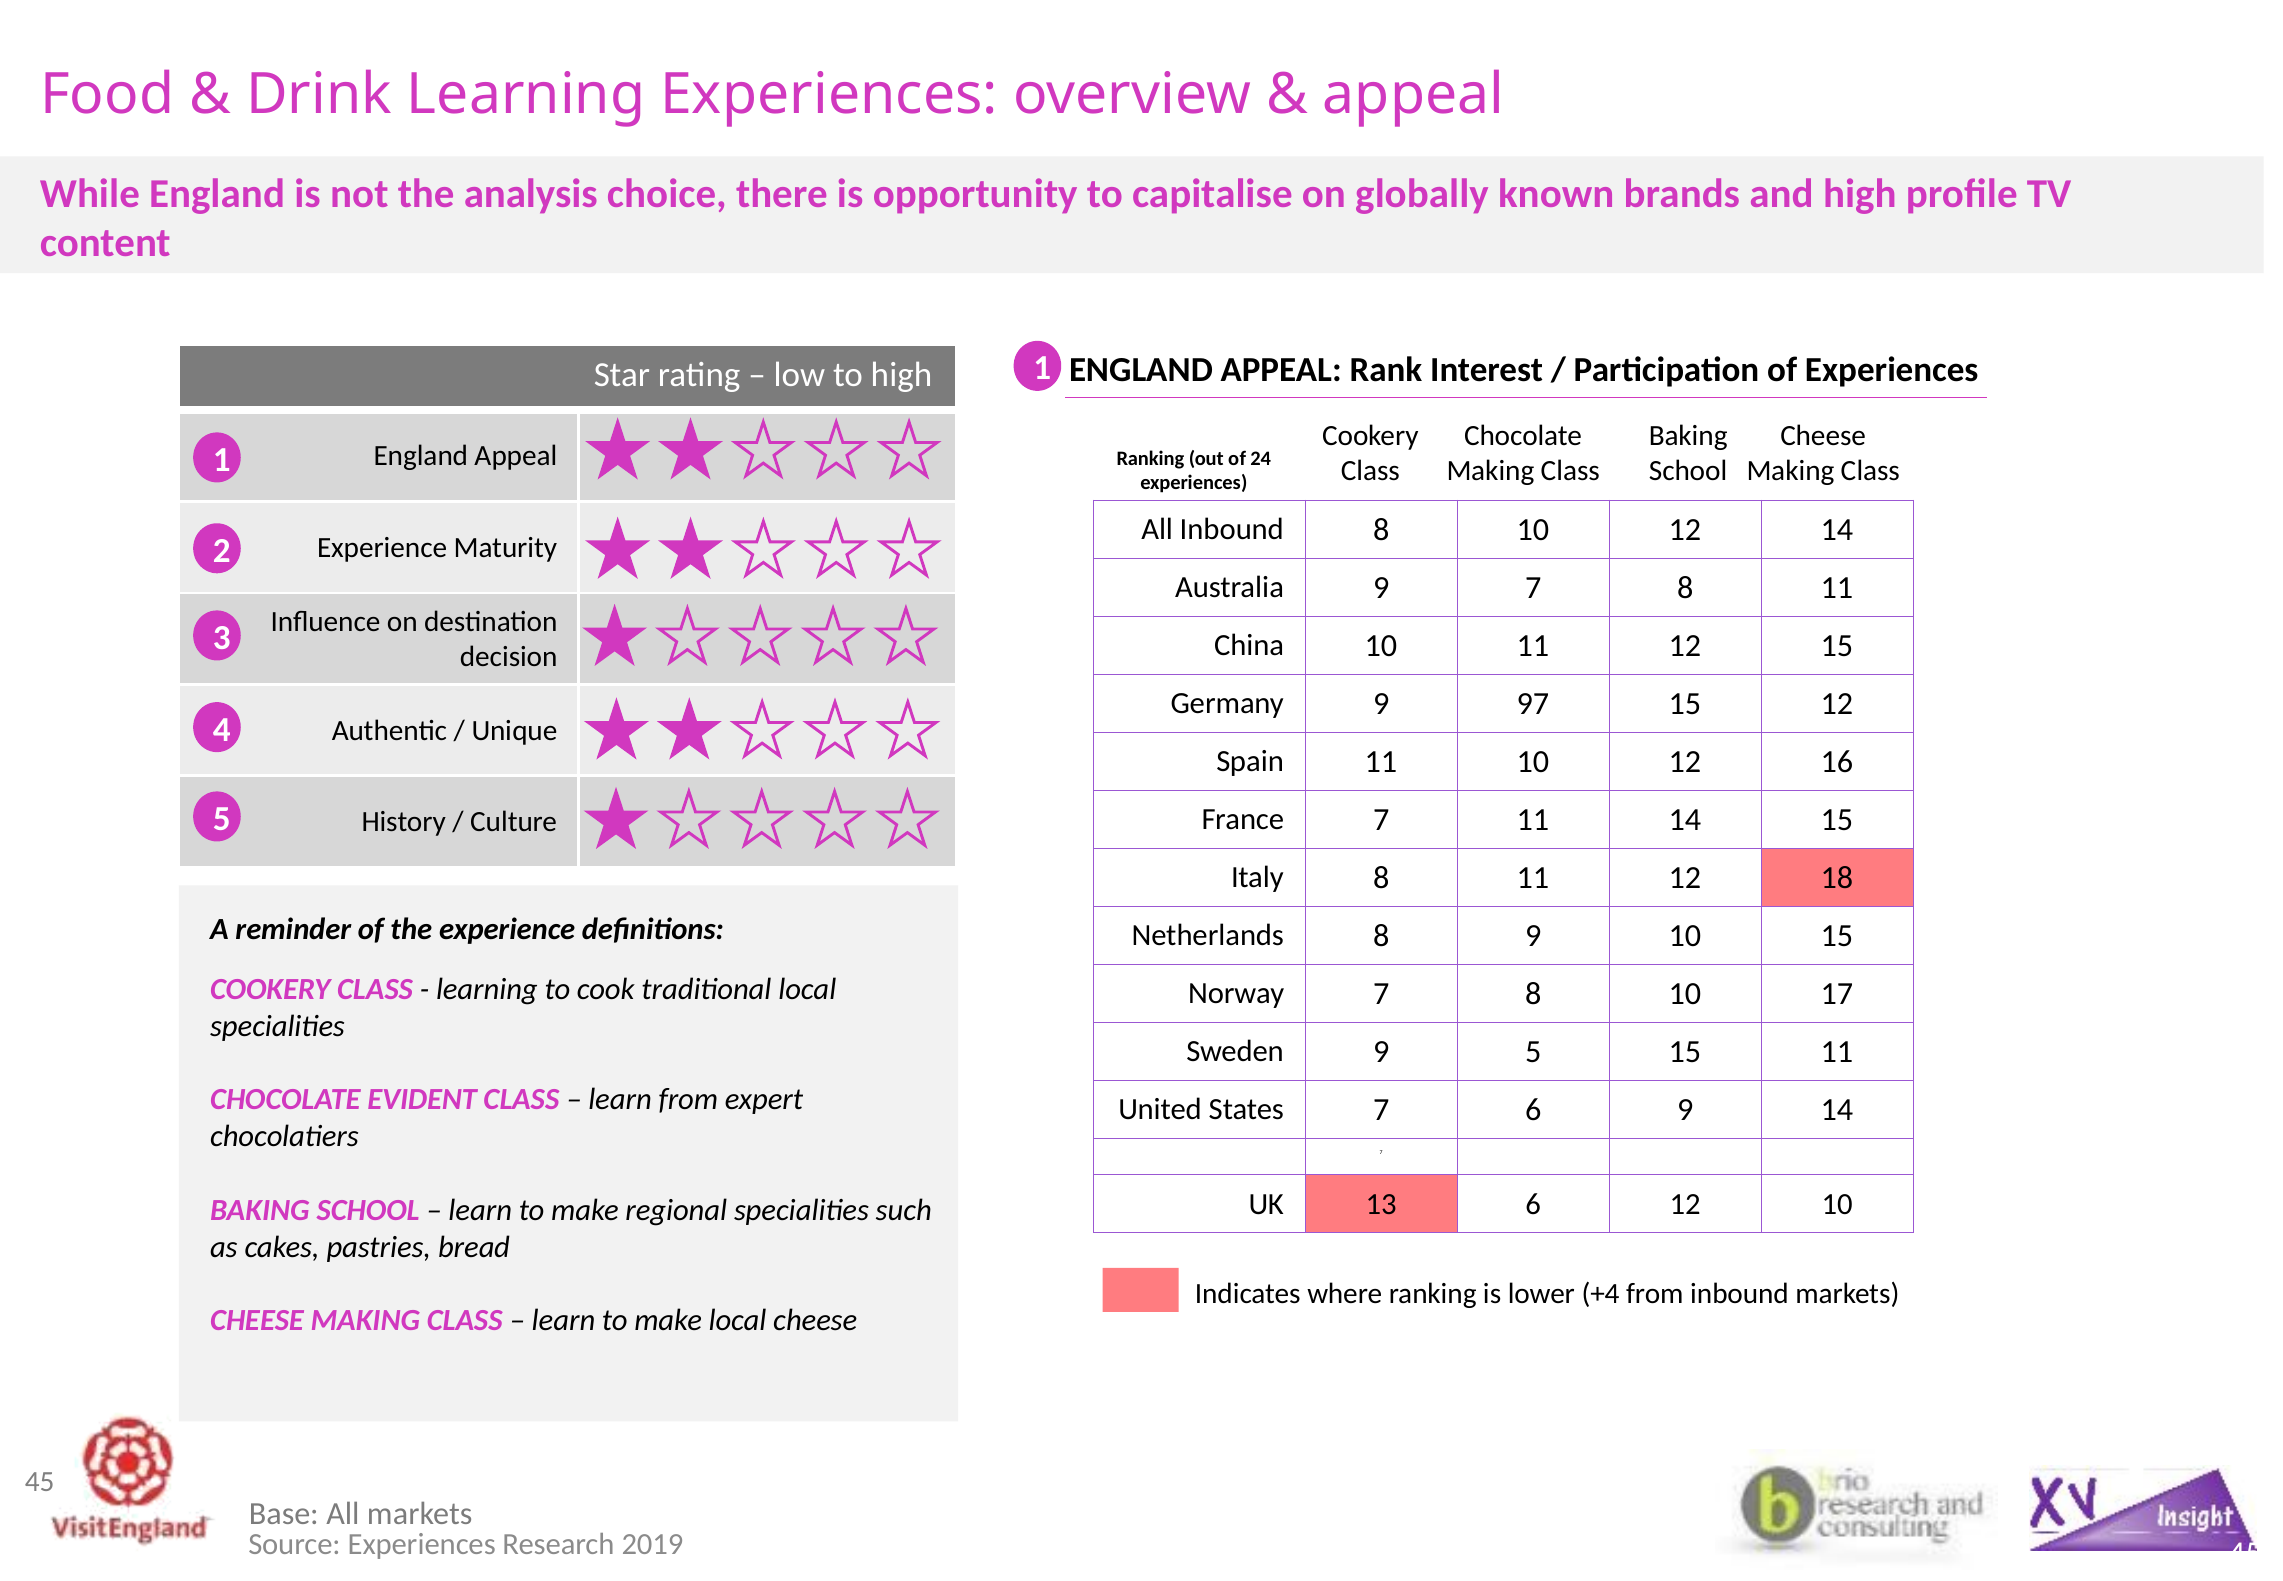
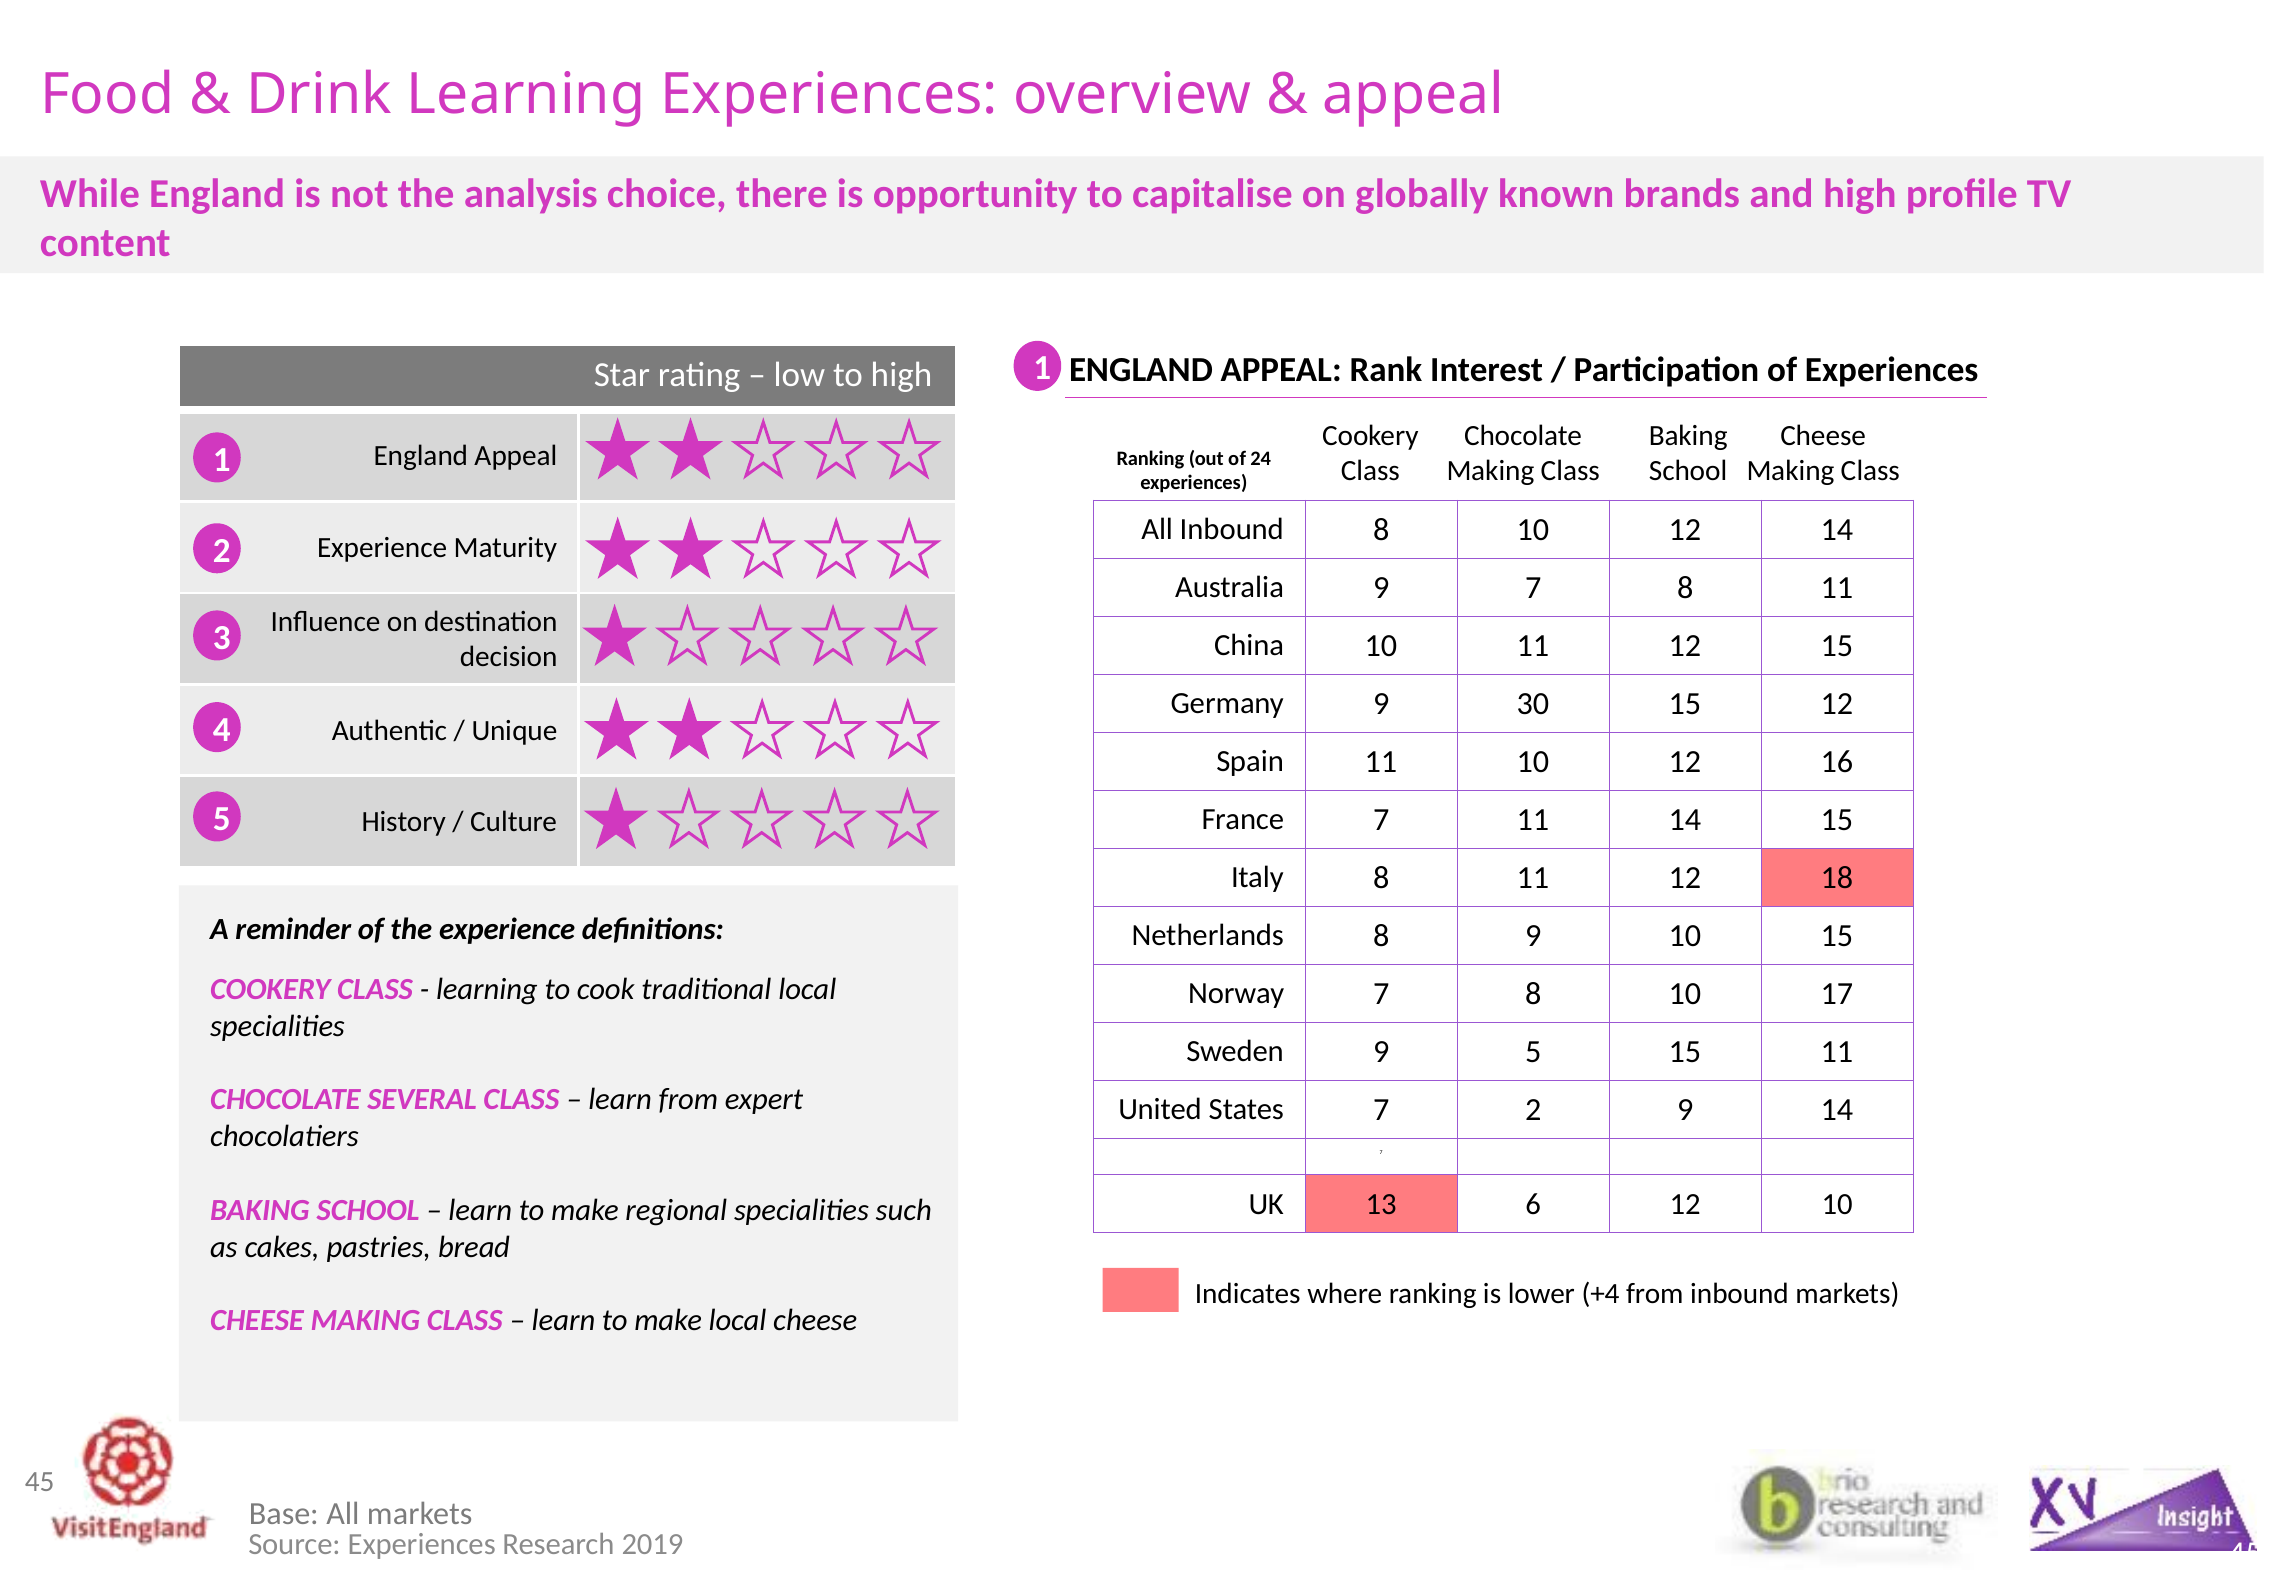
97: 97 -> 30 (1533, 704)
EVIDENT: EVIDENT -> SEVERAL (422, 1099)
7 6: 6 -> 2 (1533, 1110)
